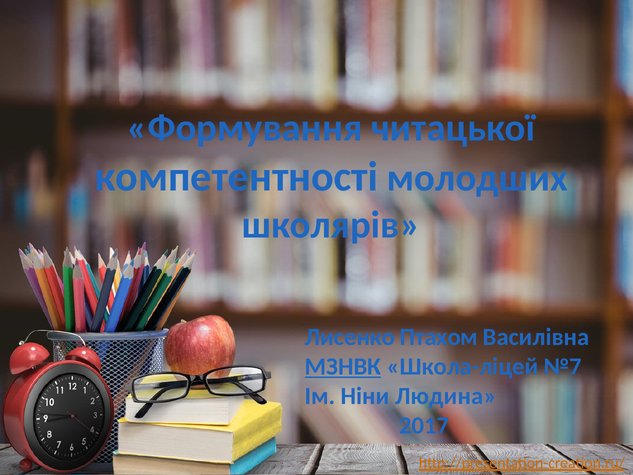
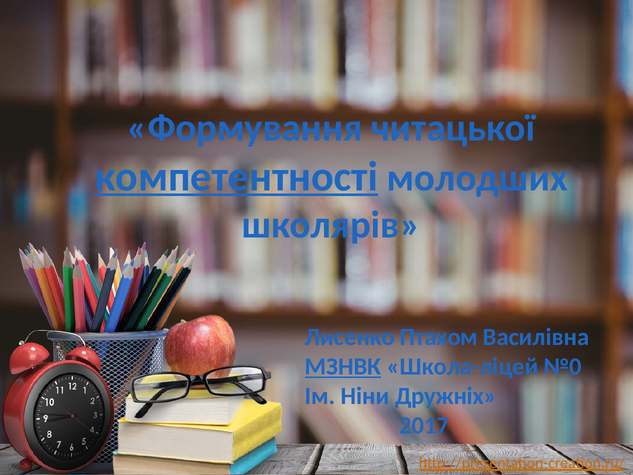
компетентності underline: none -> present (236, 177)
№7: №7 -> №0 (563, 366)
Людина: Людина -> Дружніх (446, 396)
